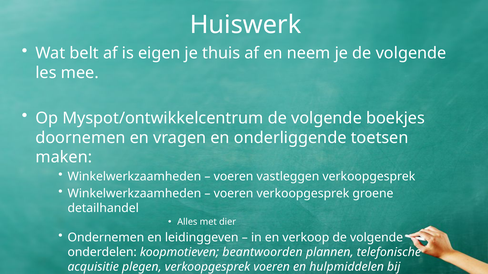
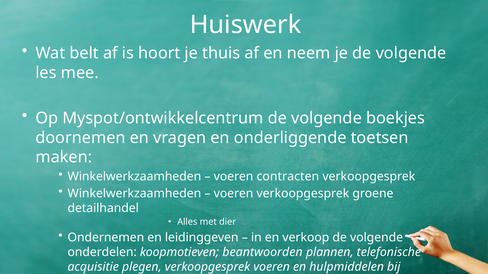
eigen: eigen -> hoort (159, 53)
vastleggen: vastleggen -> contracten (288, 177)
